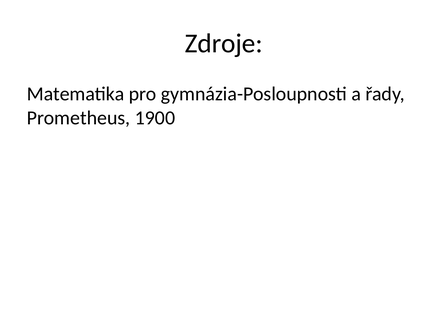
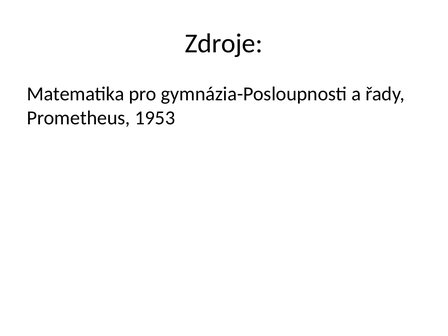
1900: 1900 -> 1953 (155, 118)
